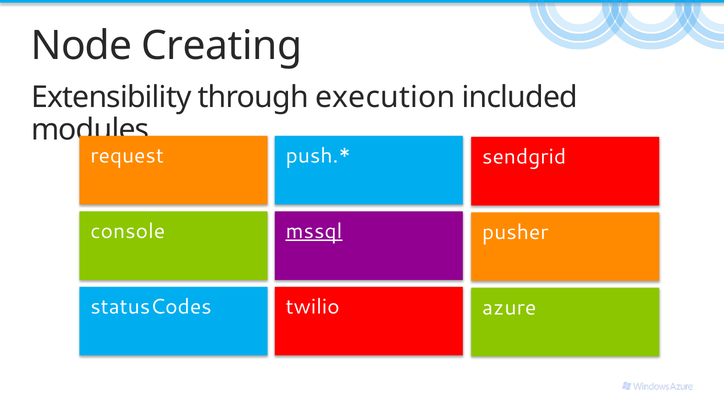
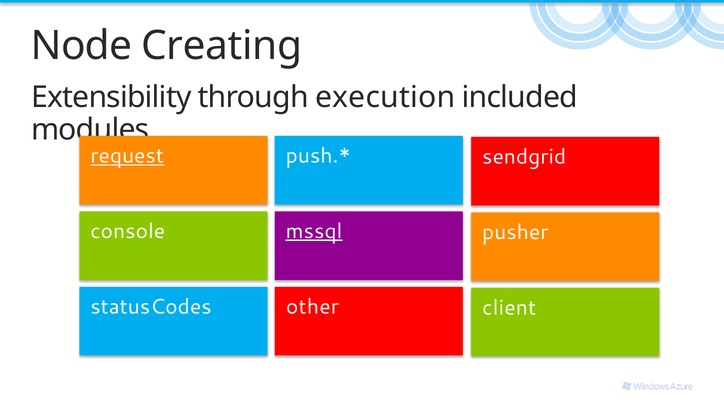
request underline: none -> present (127, 156)
twilio: twilio -> other (313, 307)
azure: azure -> client (509, 308)
